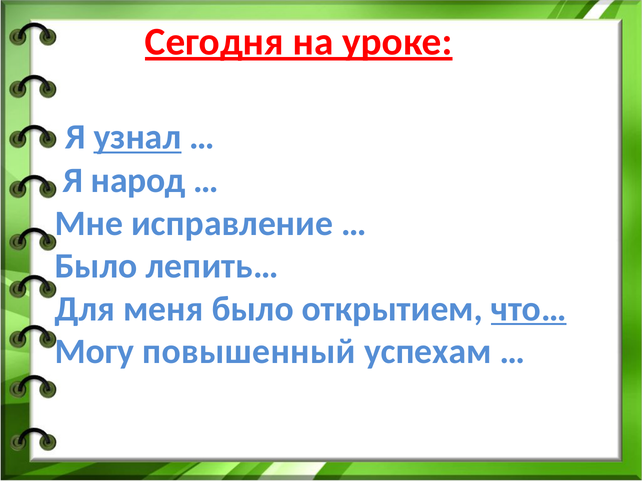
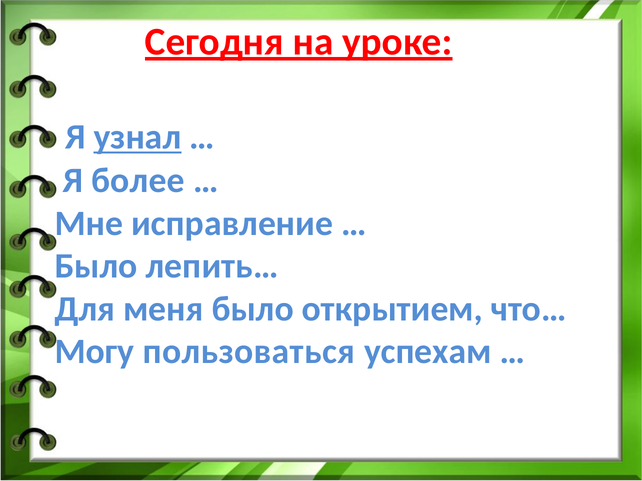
народ: народ -> более (138, 181)
что… underline: present -> none (529, 309)
повышенный: повышенный -> пользоваться (249, 352)
